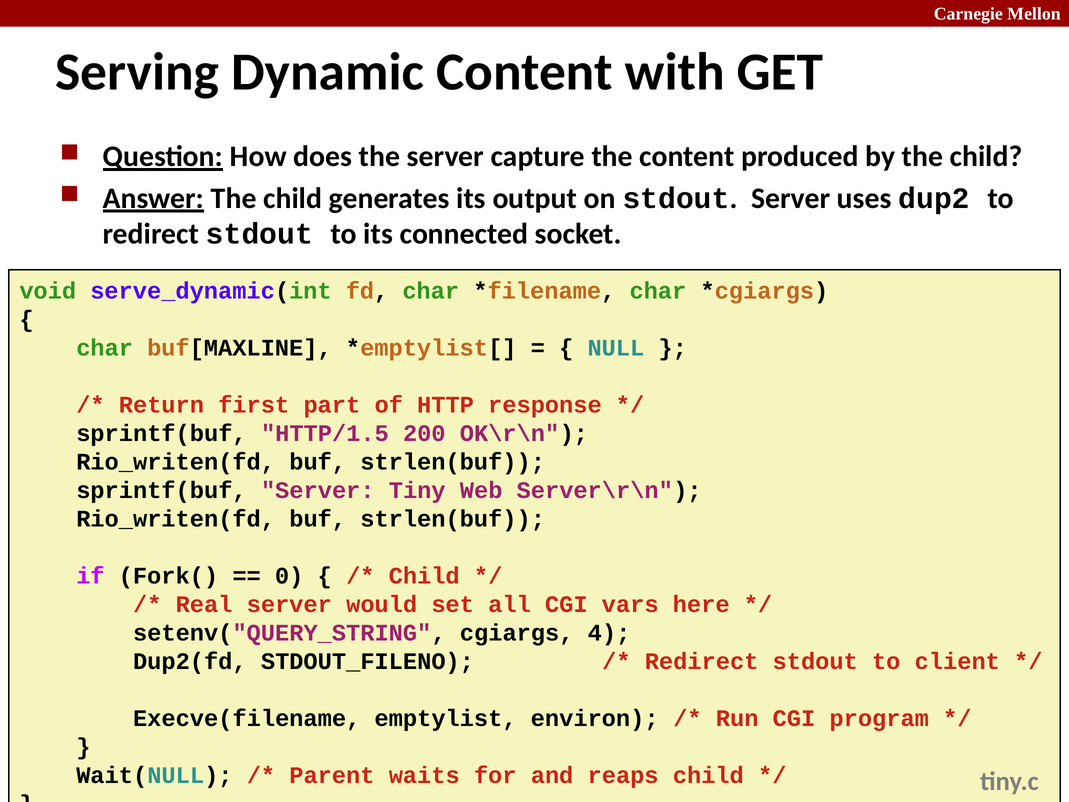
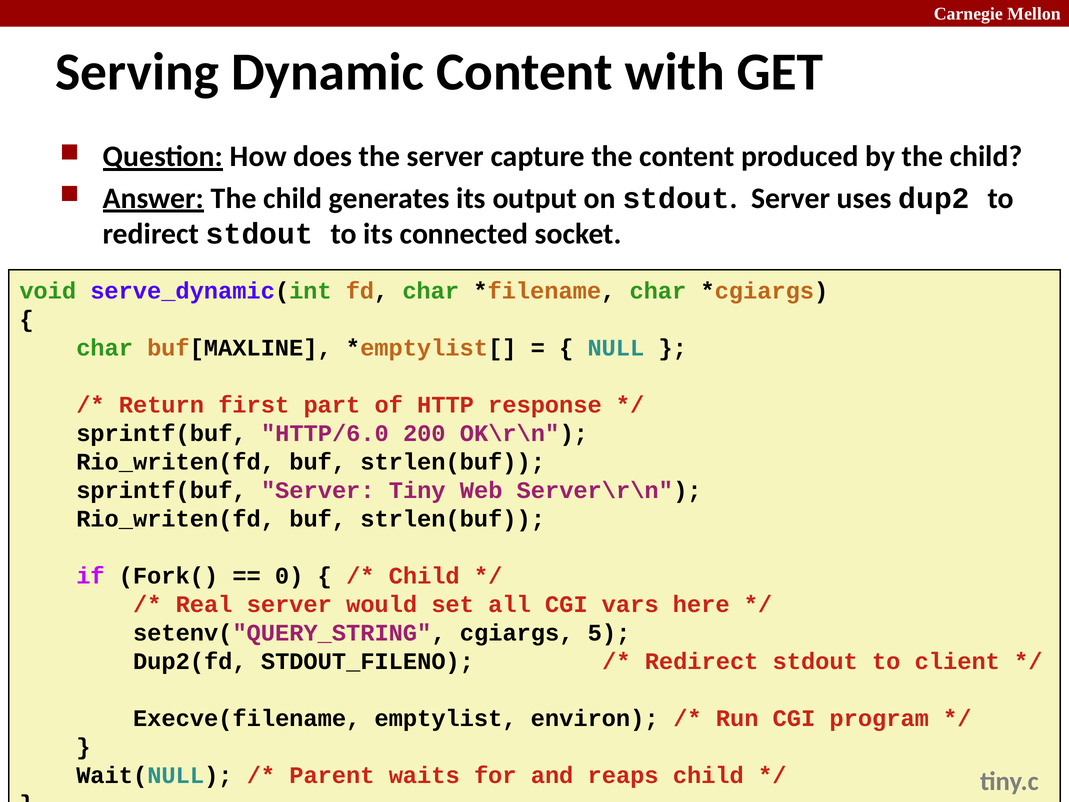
HTTP/1.5: HTTP/1.5 -> HTTP/6.0 (325, 433)
4: 4 -> 5 (609, 633)
